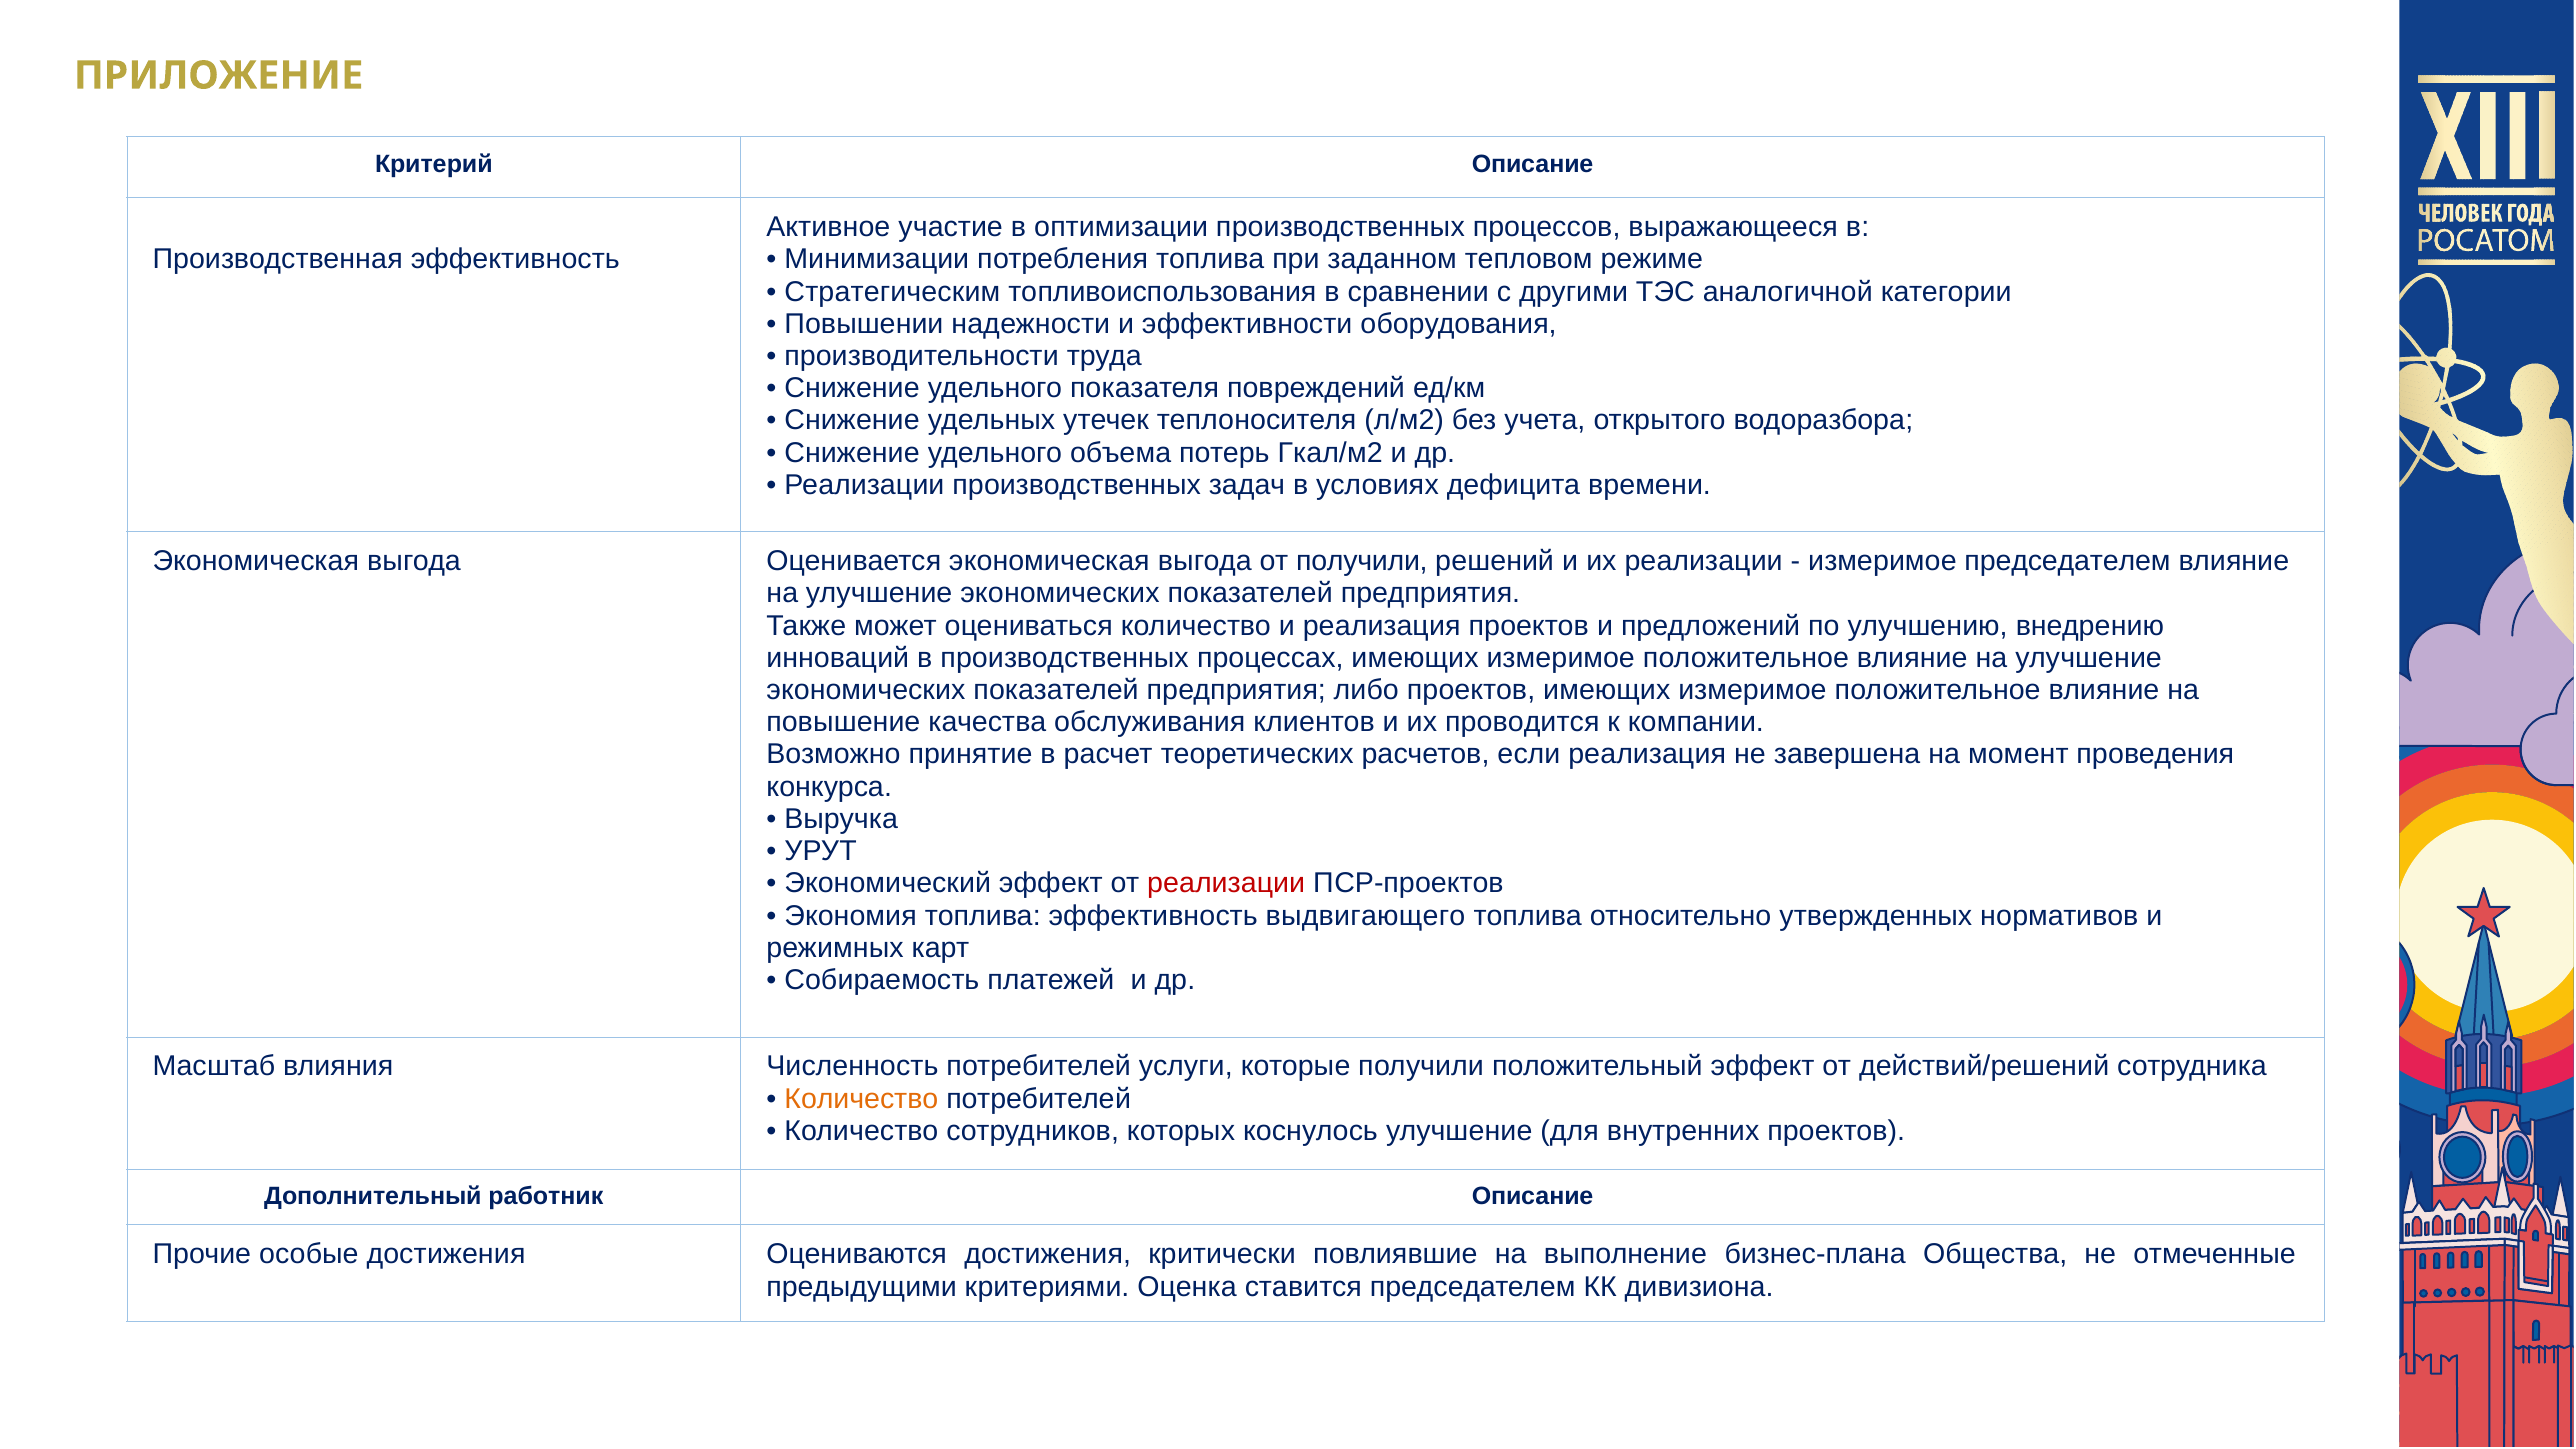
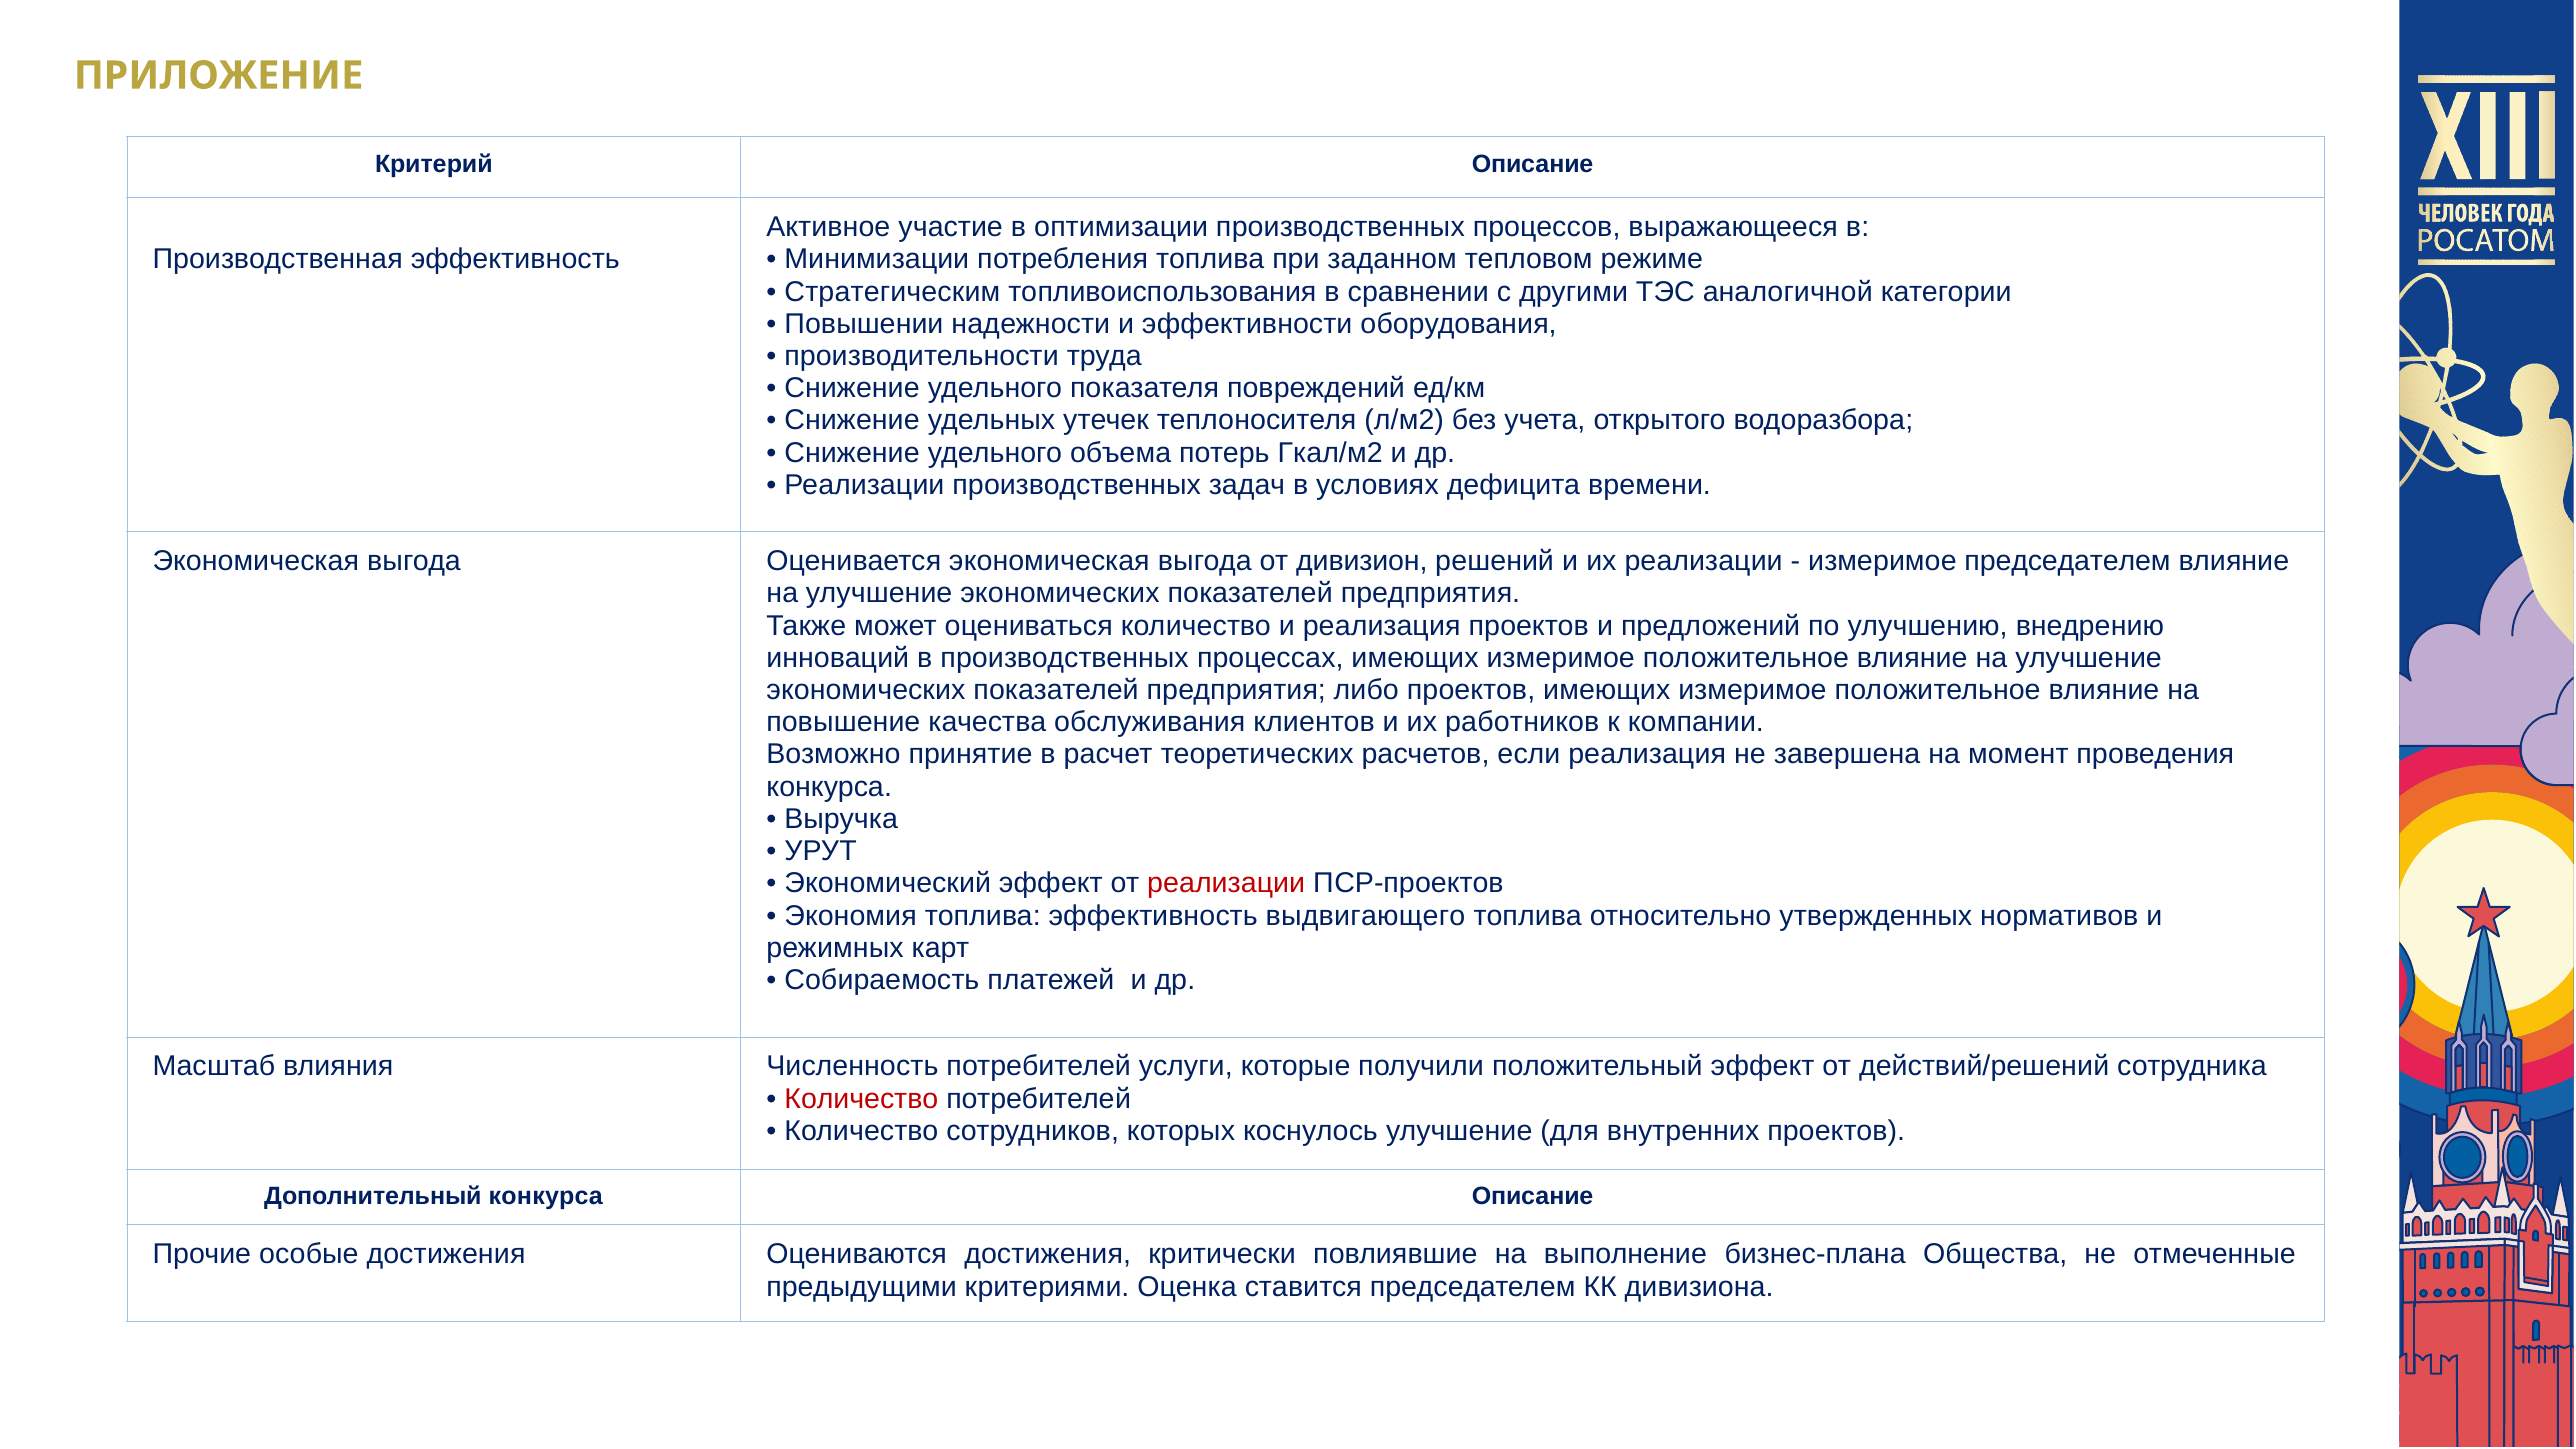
от получили: получили -> дивизион (1362, 561)
проводится: проводится -> работников (1522, 722)
Количество colour: orange -> red (861, 1099)
Дополнительный работник: работник -> конкурса (546, 1196)
